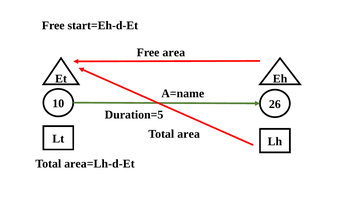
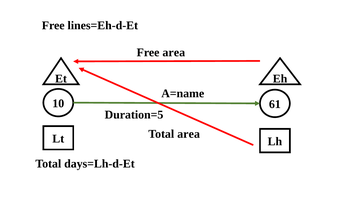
start=Eh-d-Et: start=Eh-d-Et -> lines=Eh-d-Et (103, 25)
26: 26 -> 61 (275, 104)
area=Lh-d-Et: area=Lh-d-Et -> days=Lh-d-Et (99, 164)
